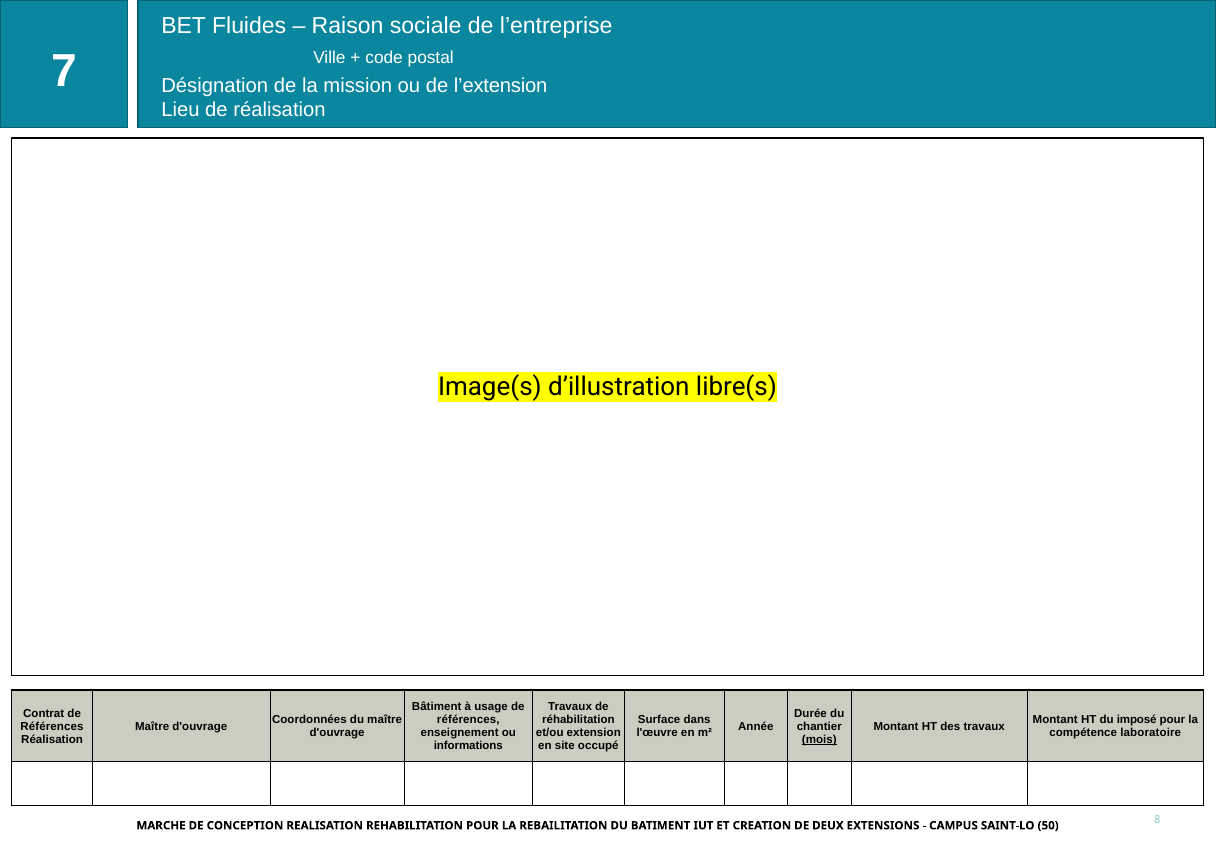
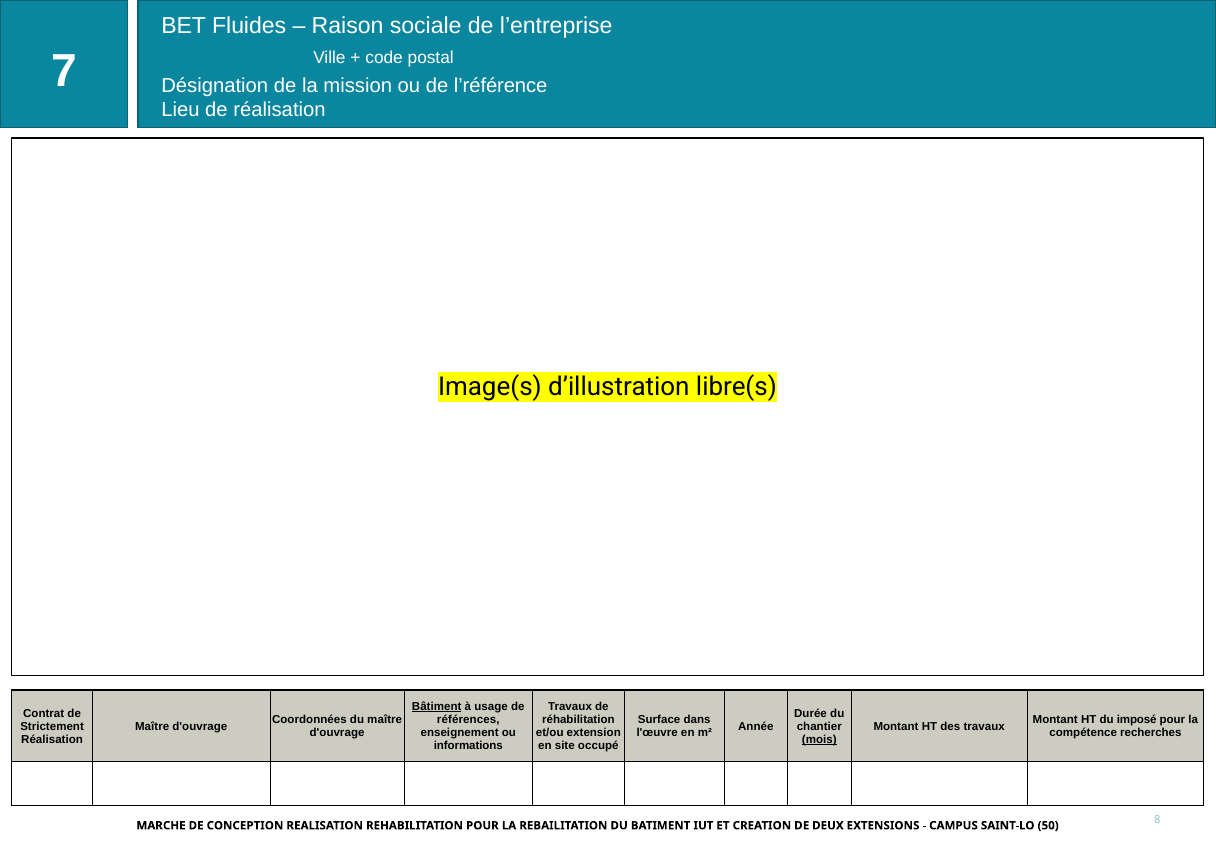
l’extension: l’extension -> l’référence (501, 86)
Bâtiment underline: none -> present (437, 707)
Références: Références -> Strictement (52, 726)
laboratoire: laboratoire -> recherches (1151, 733)
